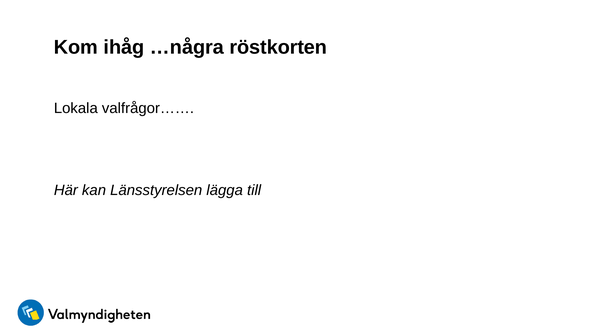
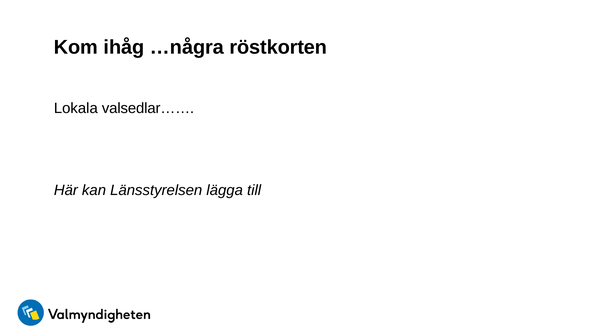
valfrågor……: valfrågor…… -> valsedlar…… (148, 108)
